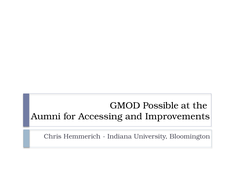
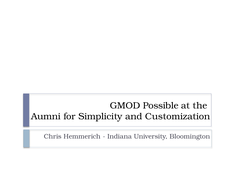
Accessing: Accessing -> Simplicity (100, 117)
Improvements: Improvements -> Customization (178, 117)
